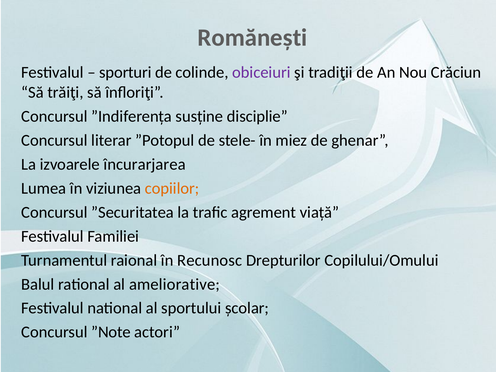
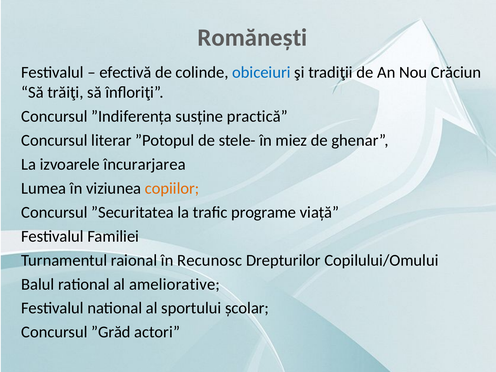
sporturi: sporturi -> efectivă (125, 73)
obiceiuri colour: purple -> blue (261, 73)
disciplie: disciplie -> practică (257, 116)
agrement: agrement -> programe (264, 212)
”Note: ”Note -> ”Grăd (111, 332)
